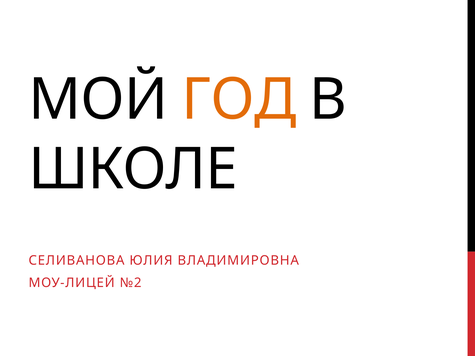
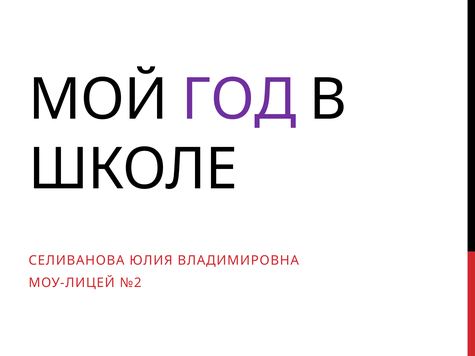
ГОД colour: orange -> purple (239, 100)
